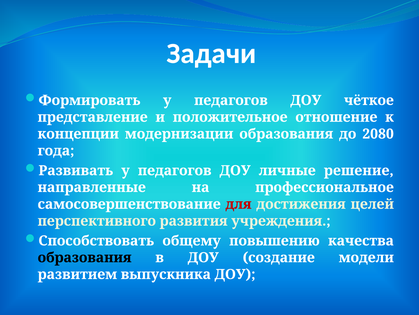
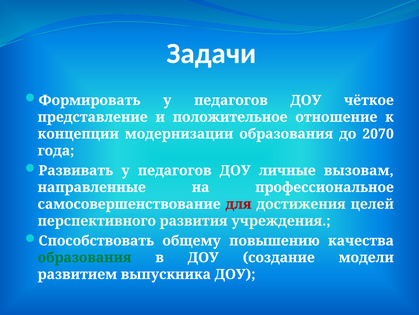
2080: 2080 -> 2070 (378, 134)
решение: решение -> вызовам (359, 170)
образования colour: black -> green (85, 257)
